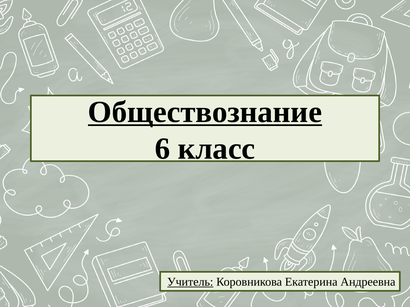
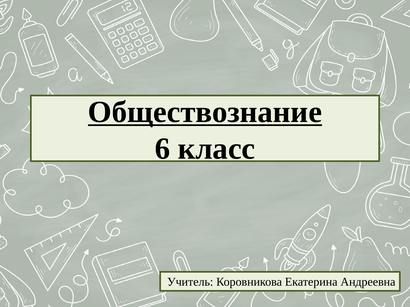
Учитель underline: present -> none (190, 282)
